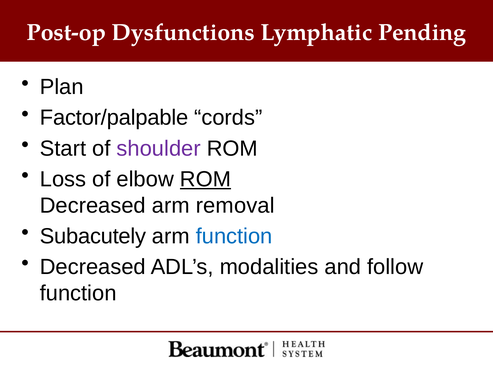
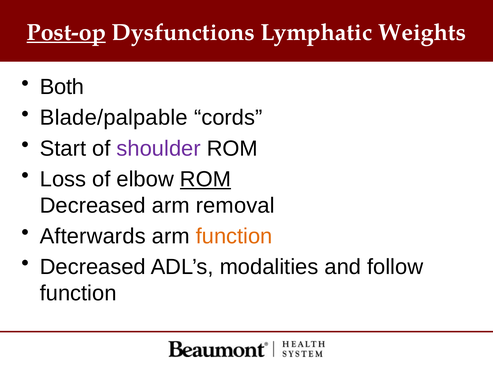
Post-op underline: none -> present (66, 32)
Pending: Pending -> Weights (422, 32)
Plan: Plan -> Both (62, 87)
Factor/palpable: Factor/palpable -> Blade/palpable (114, 118)
Subacutely: Subacutely -> Afterwards (93, 236)
function colour: blue -> orange (234, 236)
